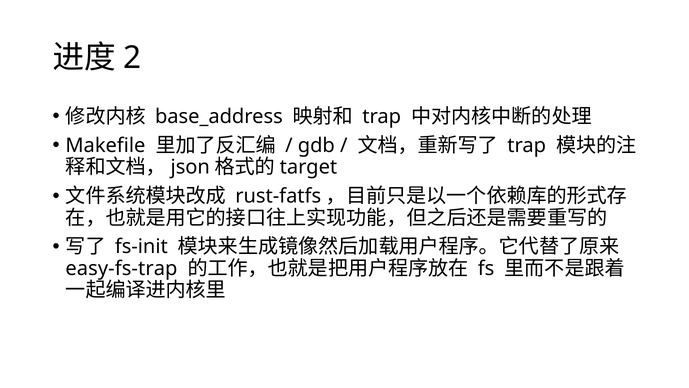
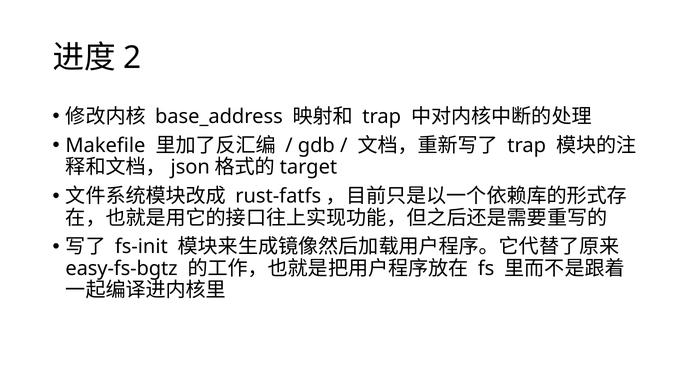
easy-fs-trap: easy-fs-trap -> easy-fs-bgtz (122, 268)
